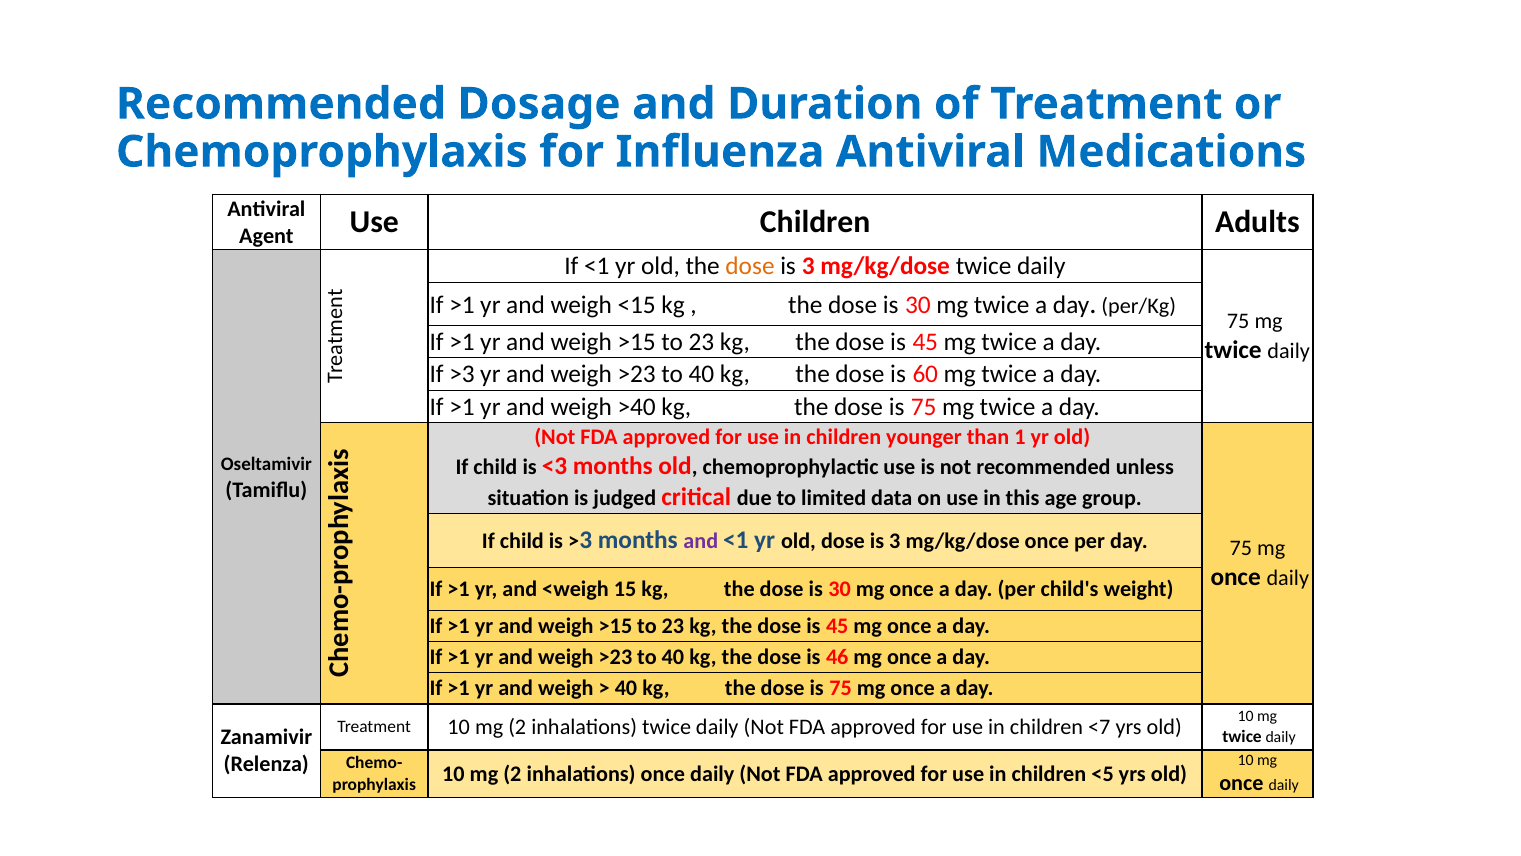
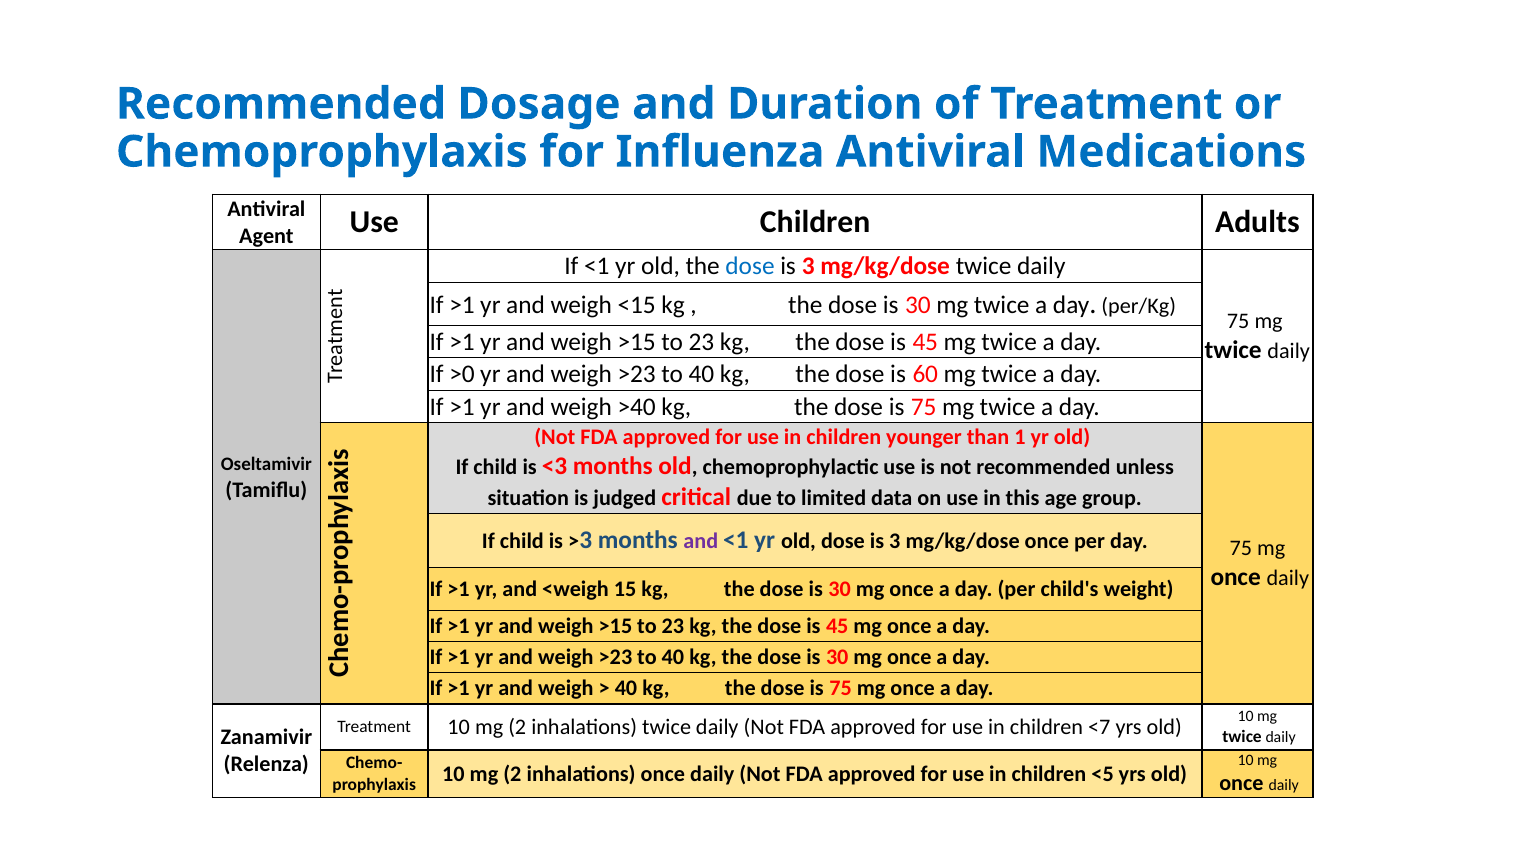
dose colour: orange -> blue (750, 266)
If >3: >3 -> >0 (462, 374)
46: 46 -> 30 (837, 657)
